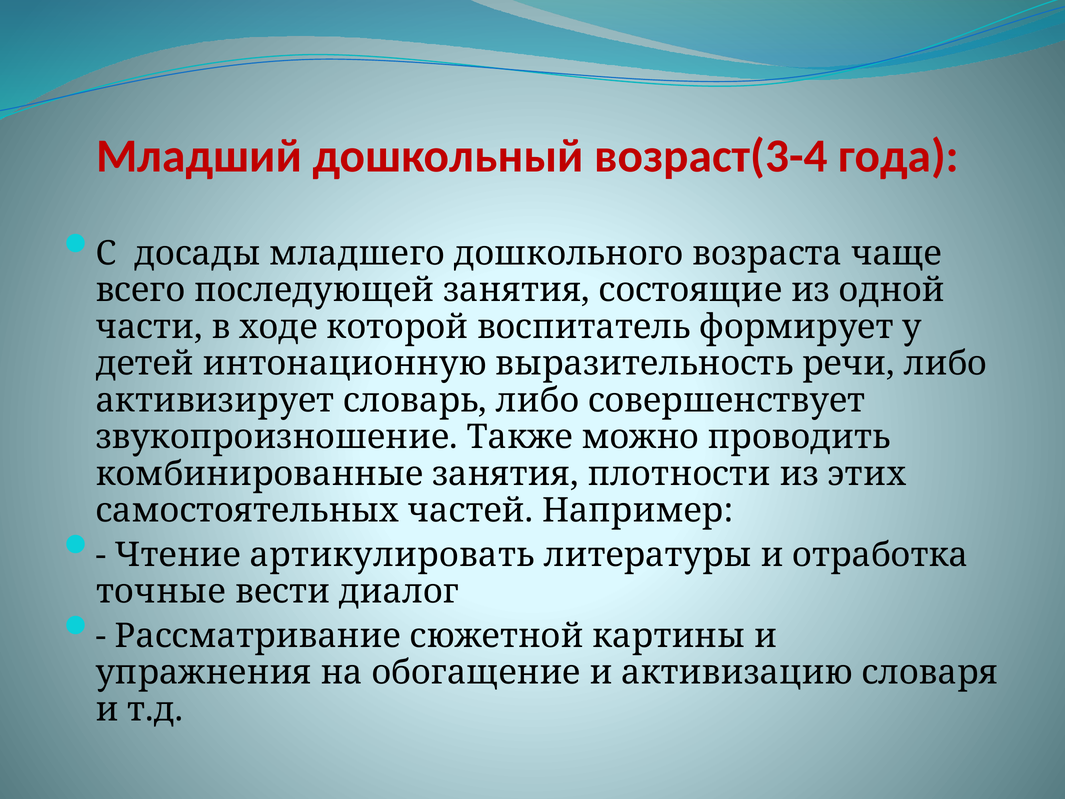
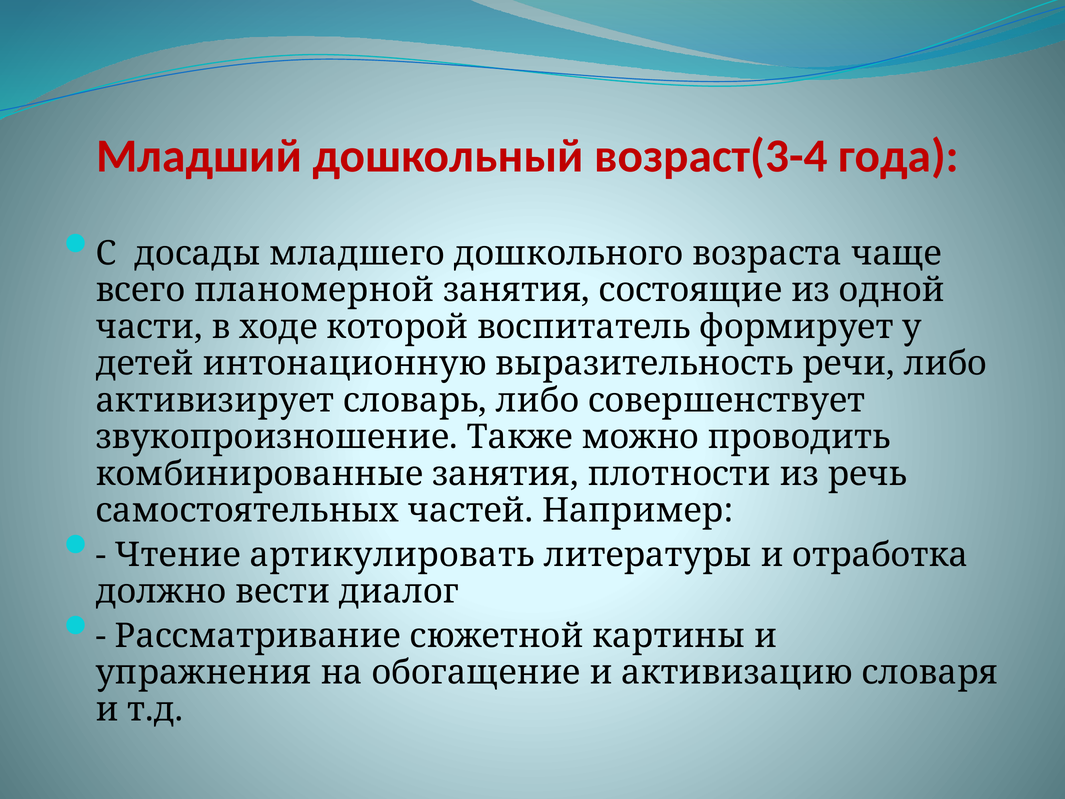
последующей: последующей -> планомерной (314, 290)
этих: этих -> речь (867, 474)
точные: точные -> должно (161, 591)
